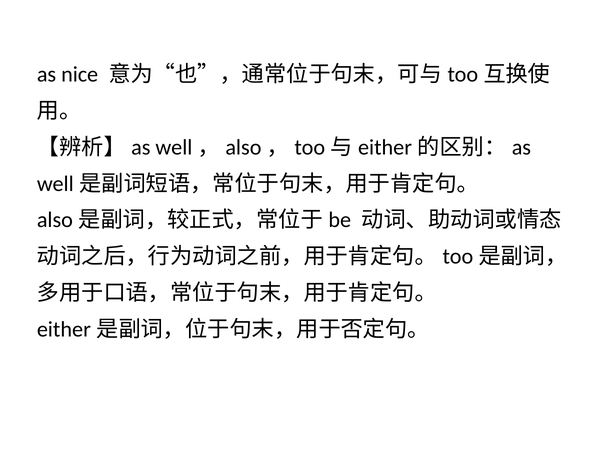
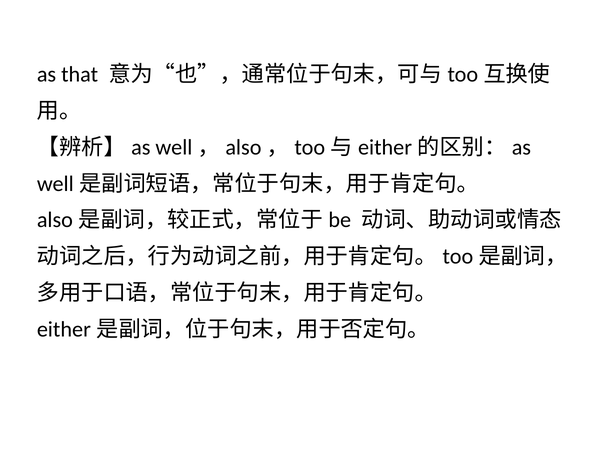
nice: nice -> that (80, 75)
